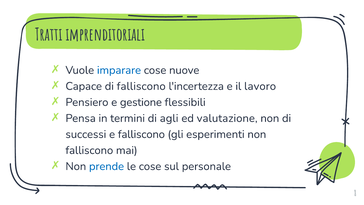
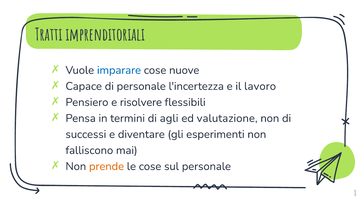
di falliscono: falliscono -> personale (141, 86)
gestione: gestione -> risolvere (141, 102)
e falliscono: falliscono -> diventare (141, 134)
prende colour: blue -> orange (107, 166)
